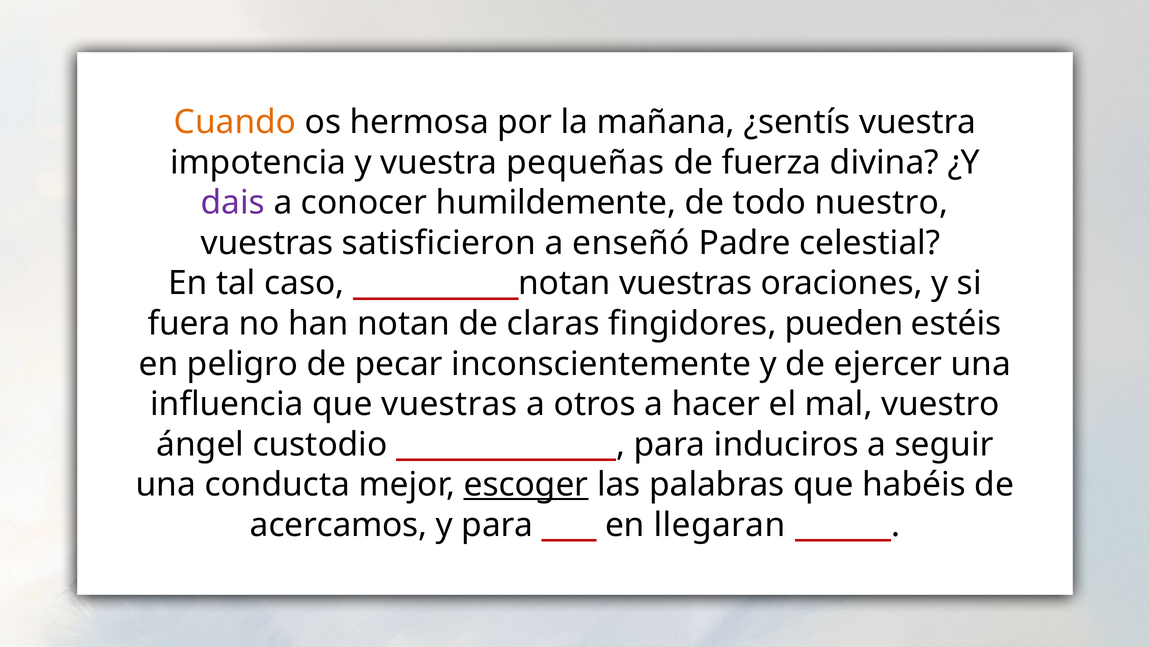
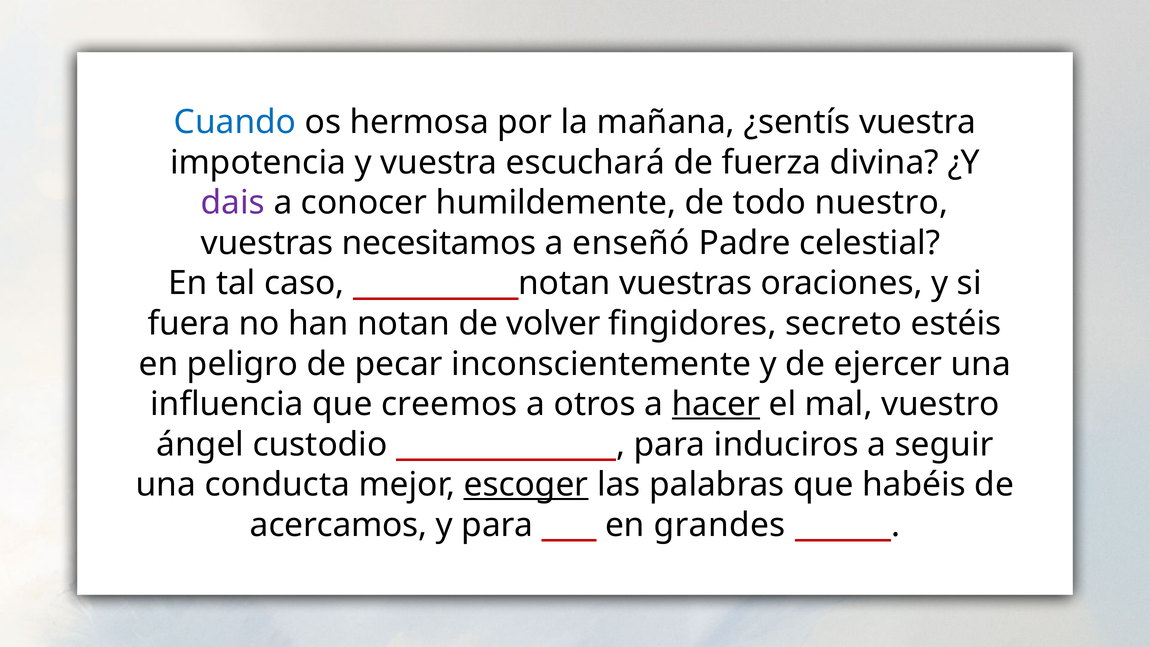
Cuando colour: orange -> blue (235, 122)
pequeñas: pequeñas -> escuchará (585, 163)
satisficieron: satisficieron -> necesitamos (439, 243)
claras: claras -> volver (553, 324)
pueden: pueden -> secreto (844, 324)
que vuestras: vuestras -> creemos (449, 404)
hacer underline: none -> present (716, 404)
llegaran: llegaran -> grandes (720, 525)
